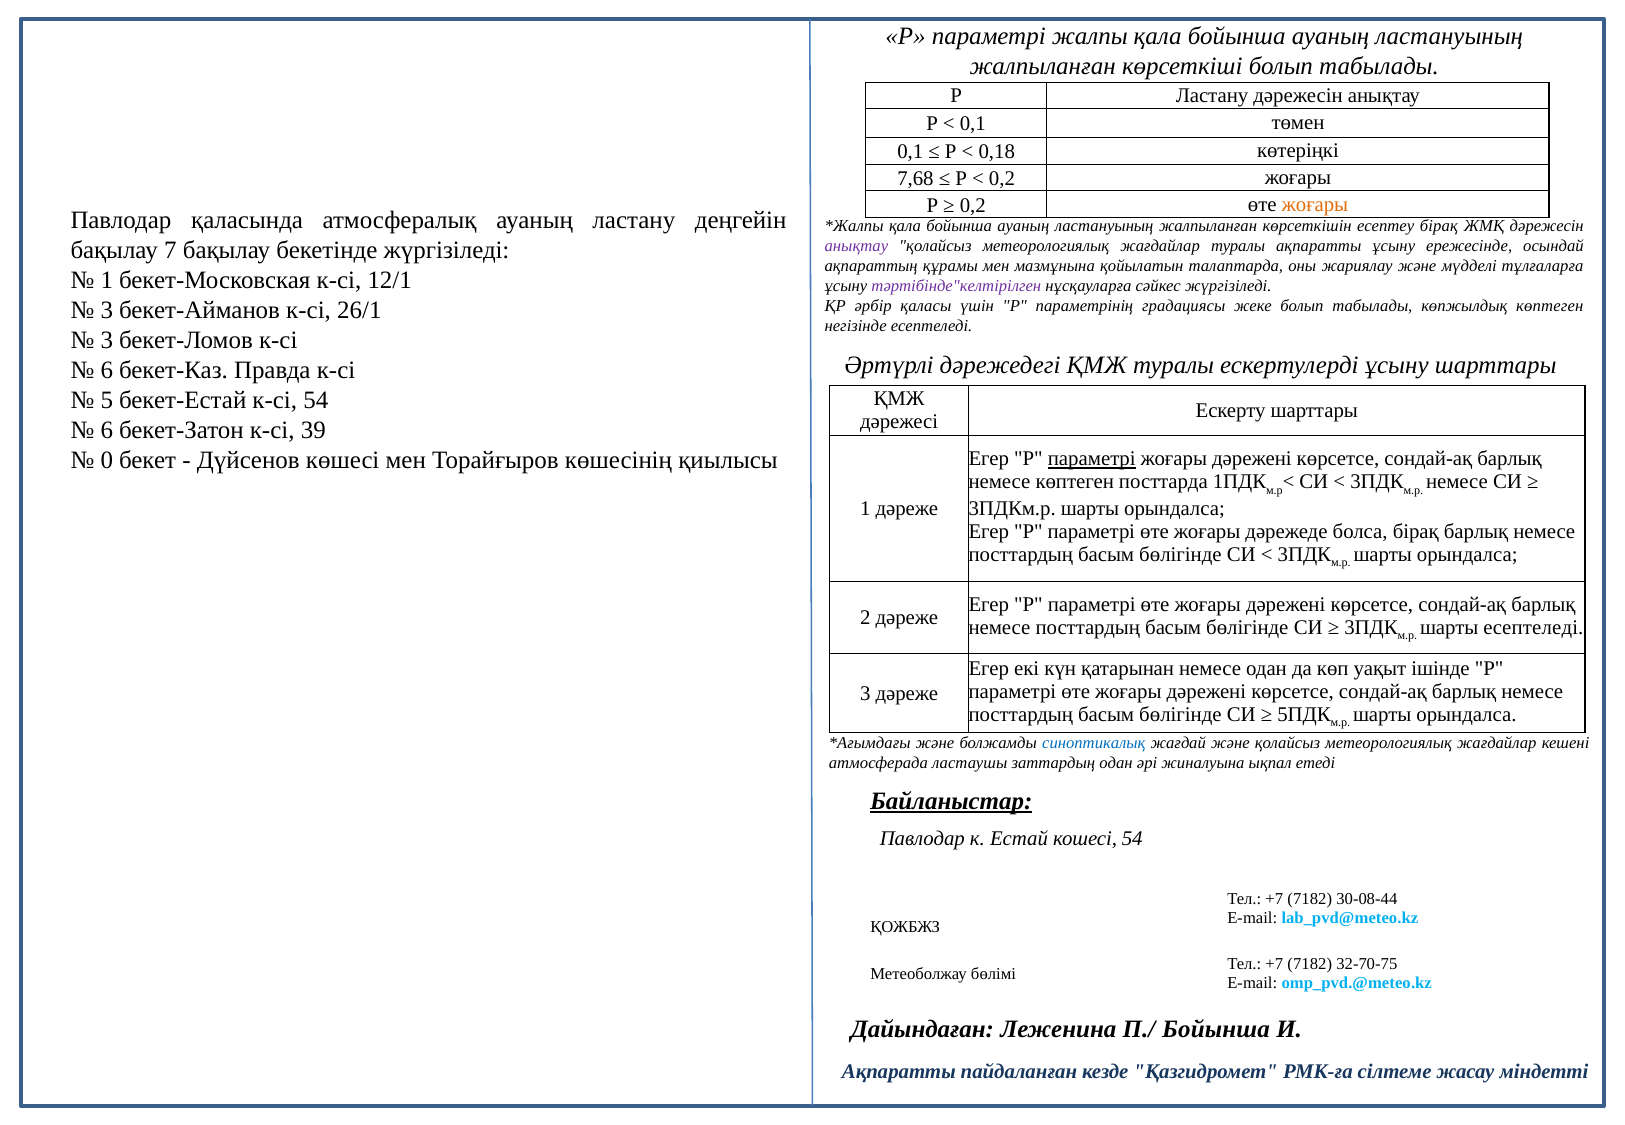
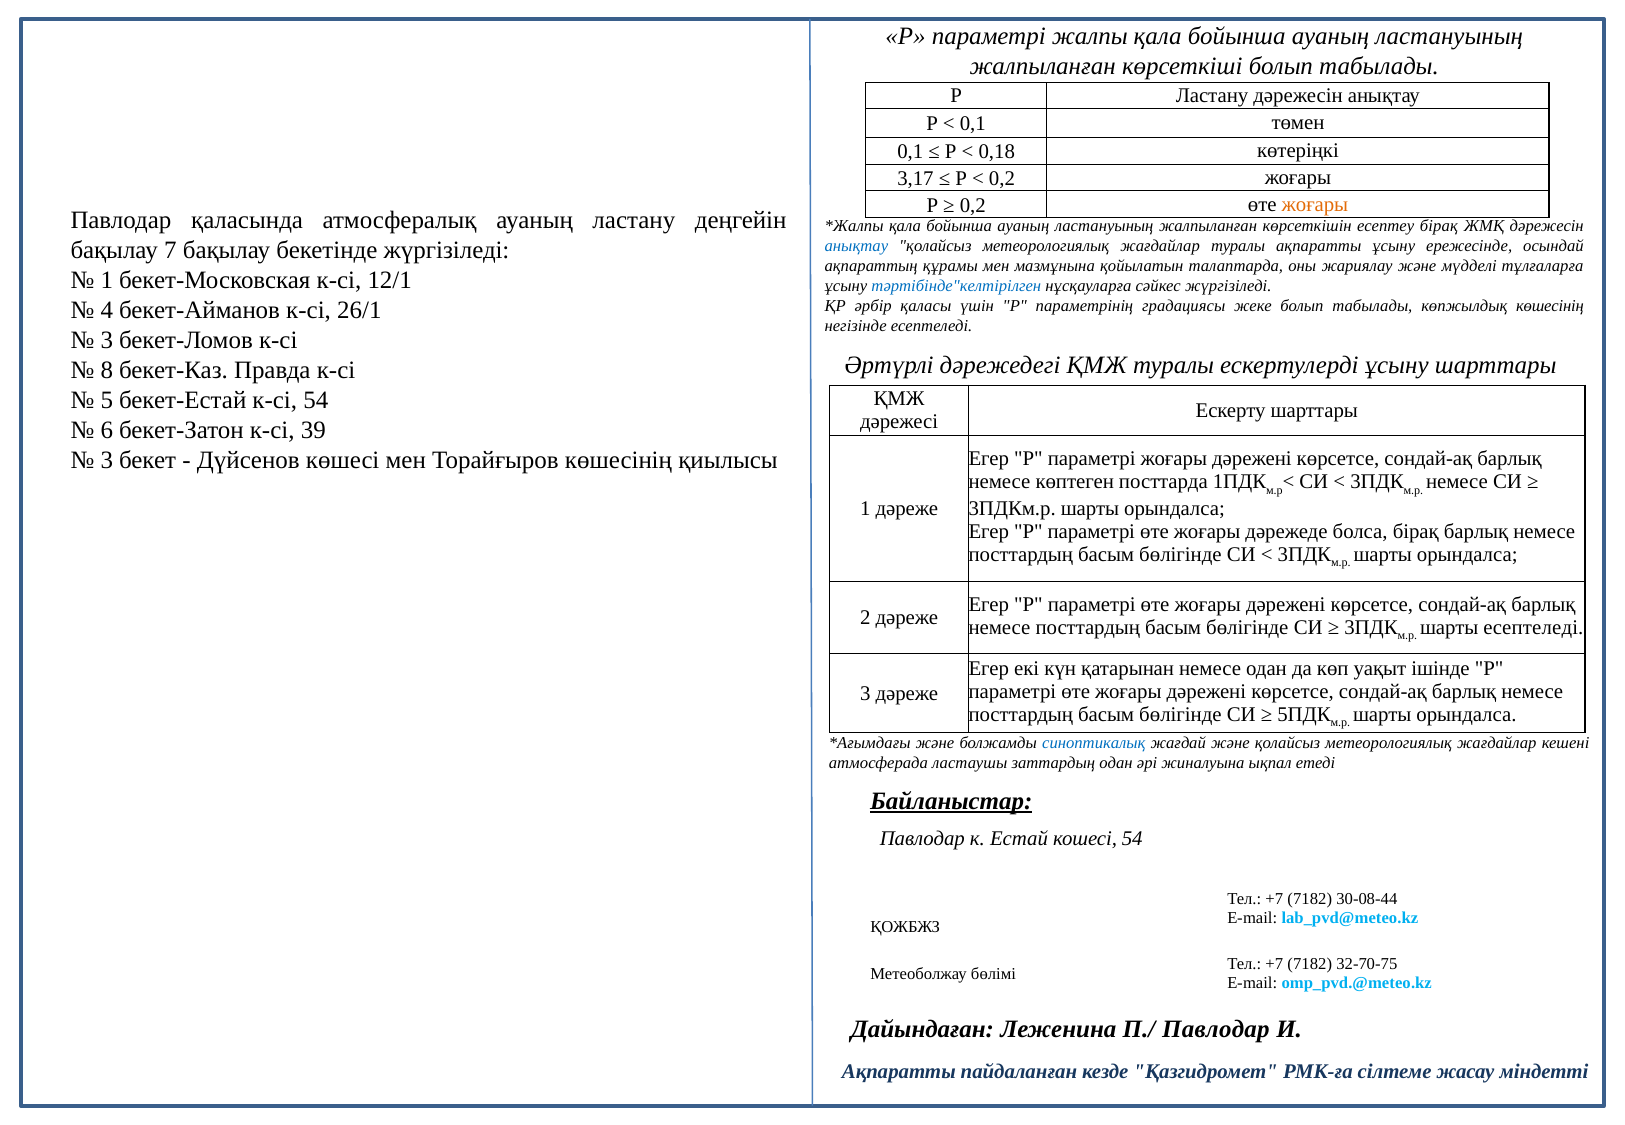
7,68: 7,68 -> 3,17 (916, 178)
анықтау colour: purple -> blue (856, 246)
тәртібінде"келтірілген colour: purple -> blue (956, 286)
көпжылдық көптеген: көптеген -> көшесінің (1550, 306)
3: 3 -> 4 (107, 310)
6: 6 -> 8 (107, 370)
0: 0 -> 3 (107, 460)
параметрі underline: present -> none (1092, 459)
П./ Бойынша: Бойынша -> Павлодар (1216, 1029)
